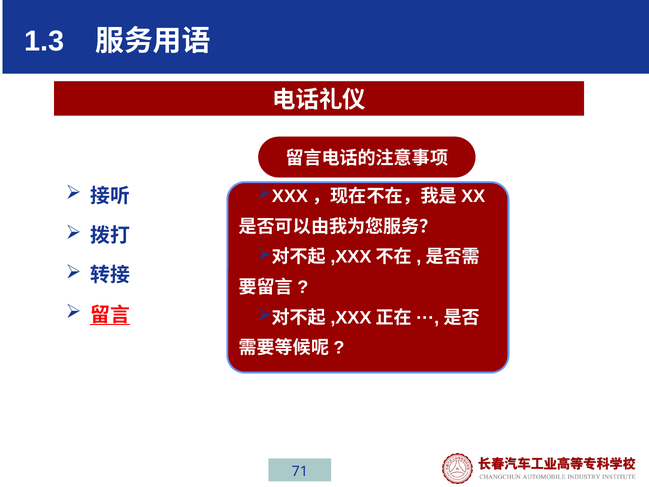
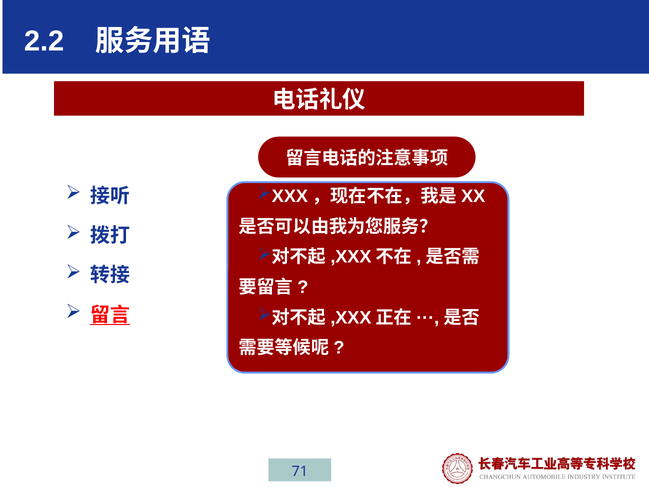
1.3: 1.3 -> 2.2 (44, 41)
